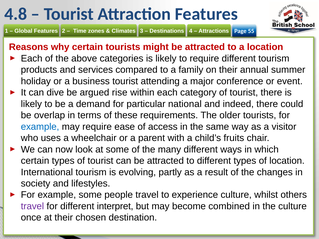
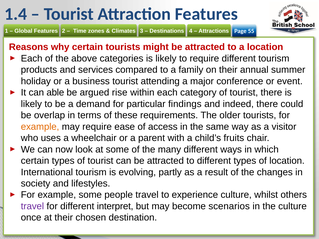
4.8: 4.8 -> 1.4 (16, 14)
dive: dive -> able (55, 93)
national: national -> findings (185, 104)
example colour: blue -> orange (40, 127)
combined: combined -> scenarios (229, 206)
